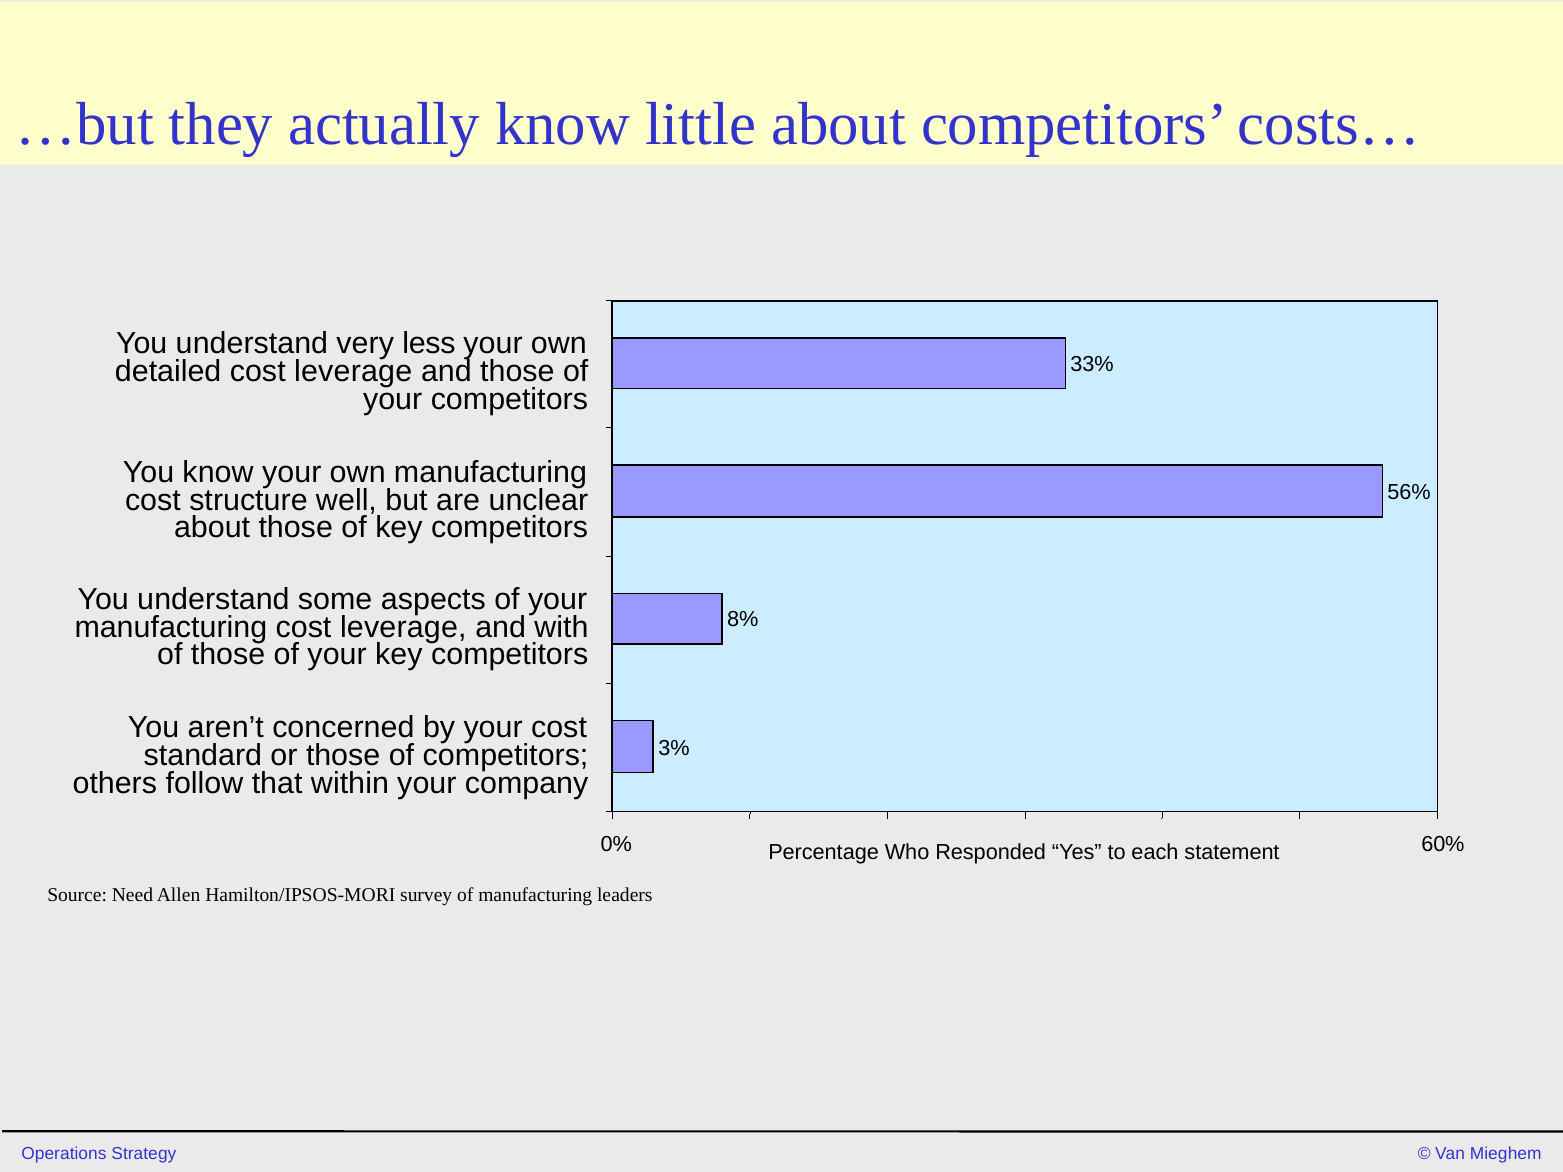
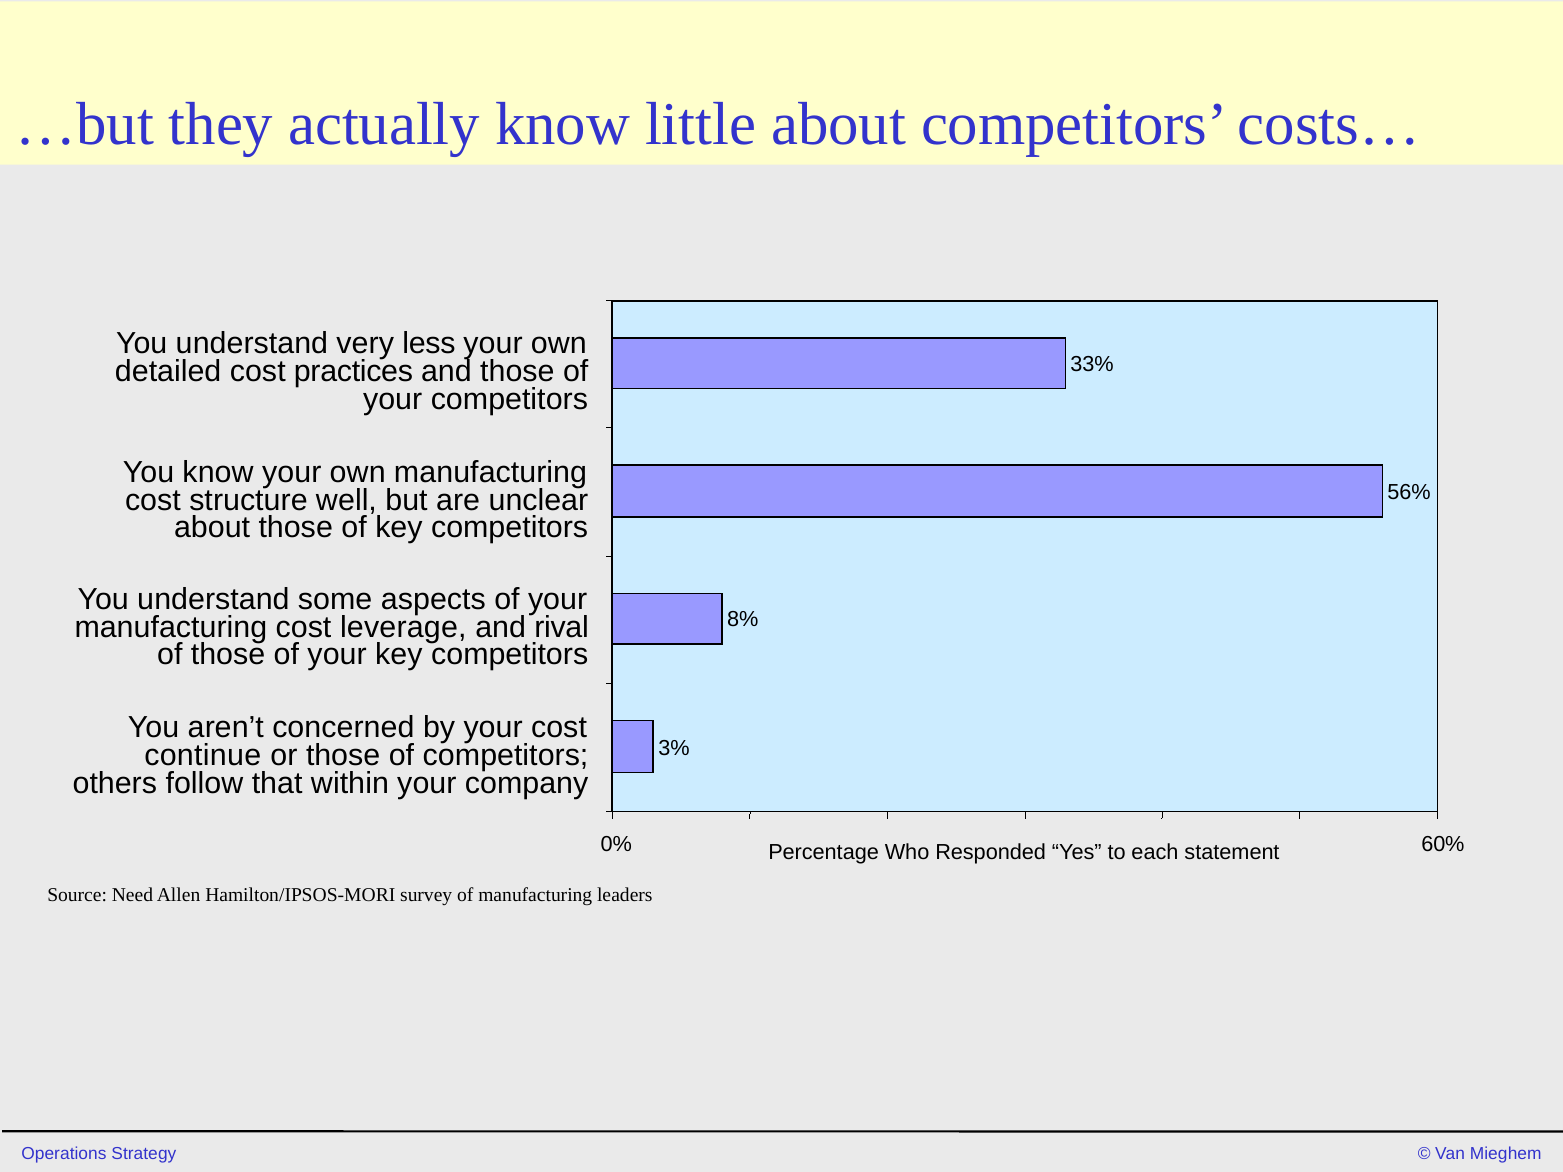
detailed cost leverage: leverage -> practices (353, 371)
with: with -> rival (562, 627)
standard: standard -> continue (203, 756)
